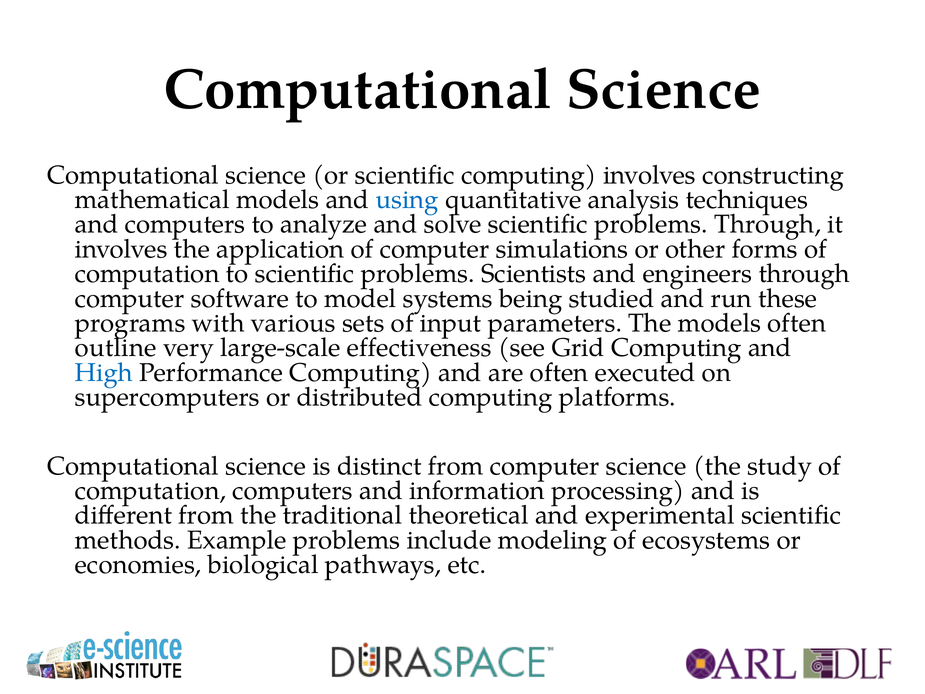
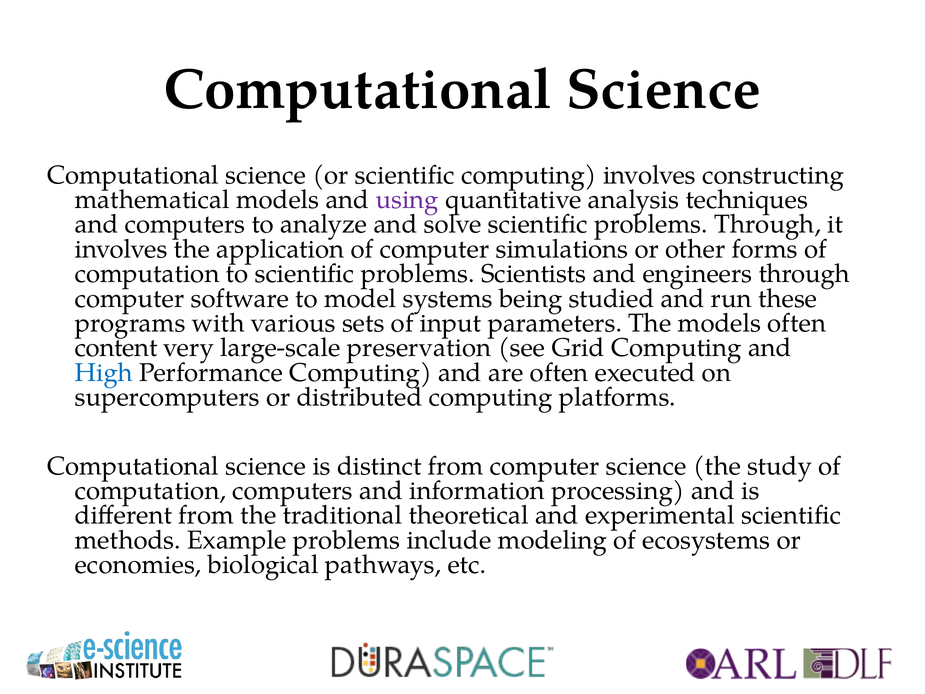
using colour: blue -> purple (407, 200)
outline: outline -> content (116, 348)
effectiveness: effectiveness -> preservation (419, 348)
